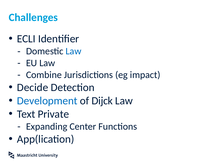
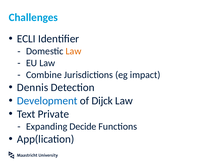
Law colour: blue -> orange (73, 51)
Decide: Decide -> Dennis (33, 87)
Center: Center -> Decide (83, 126)
